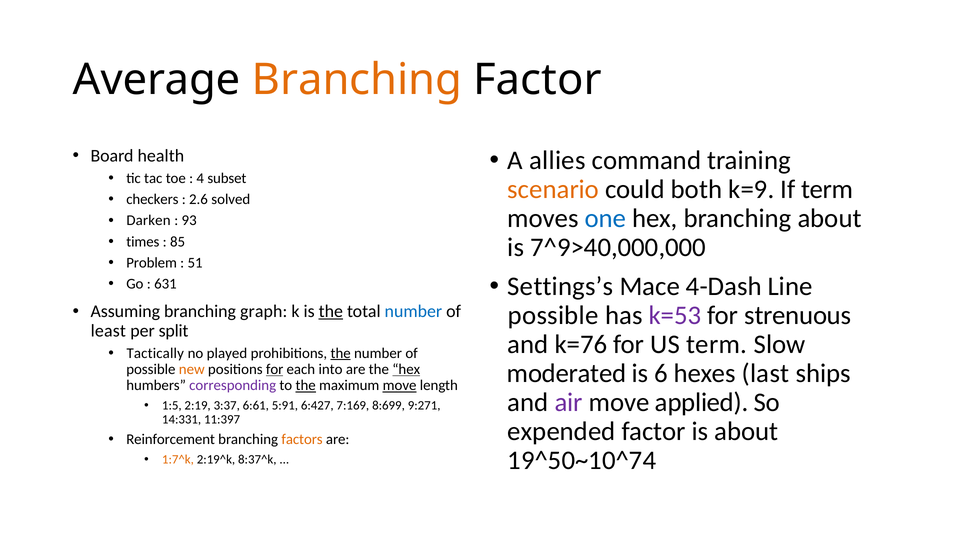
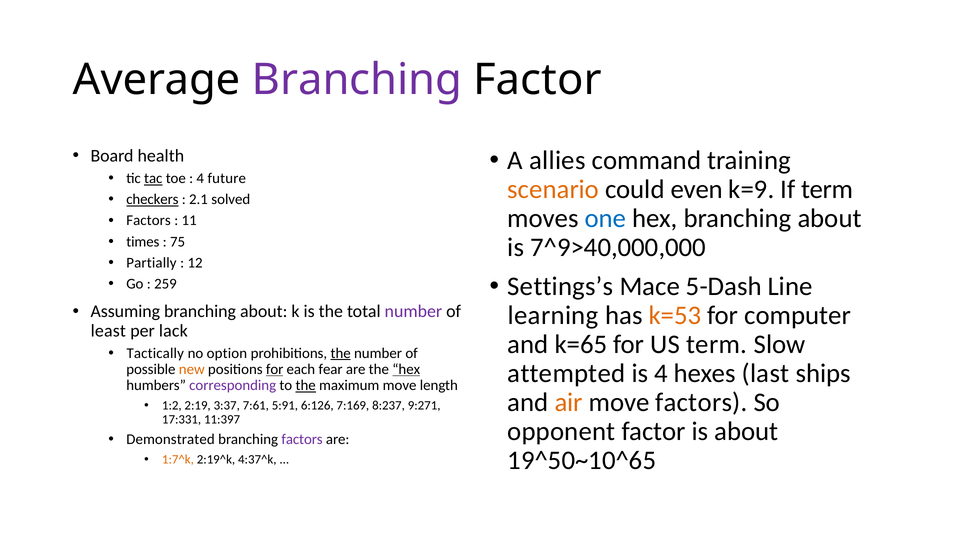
Branching colour: orange -> purple (357, 80)
tac underline: none -> present (153, 178)
subset: subset -> future (227, 178)
both: both -> even (697, 190)
checkers underline: none -> present (152, 200)
2.6: 2.6 -> 2.1 (198, 200)
Darken: Darken -> Factors (149, 221)
93: 93 -> 11 (189, 221)
85: 85 -> 75 (178, 242)
Problem: Problem -> Partially (151, 263)
51: 51 -> 12 (195, 263)
4-Dash: 4-Dash -> 5-Dash (724, 286)
631: 631 -> 259 (165, 284)
graph: graph -> about (264, 311)
the underline: present -> none (331, 311)
number colour: blue -> purple (413, 311)
possible: possible -> learning (553, 315)
k=53 colour: purple -> orange (675, 315)
strenuous: strenuous -> computer (798, 315)
split: split -> lack (173, 331)
k=76: k=76 -> k=65 (581, 344)
played: played -> option (227, 353)
moderated: moderated -> attempted (566, 373)
is 6: 6 -> 4 (661, 373)
into: into -> fear (331, 369)
move underline: present -> none (400, 385)
air colour: purple -> orange (569, 402)
move applied: applied -> factors (701, 402)
1:5: 1:5 -> 1:2 (172, 406)
6:61: 6:61 -> 7:61 (256, 406)
6:427: 6:427 -> 6:126 (317, 406)
8:699: 8:699 -> 8:237 (389, 406)
14:331: 14:331 -> 17:331 (182, 419)
expended: expended -> opponent (561, 431)
Reinforcement: Reinforcement -> Demonstrated (170, 439)
factors colour: orange -> purple (302, 439)
19^50~10^74: 19^50~10^74 -> 19^50~10^65 (582, 460)
8:37^k: 8:37^k -> 4:37^k (257, 459)
